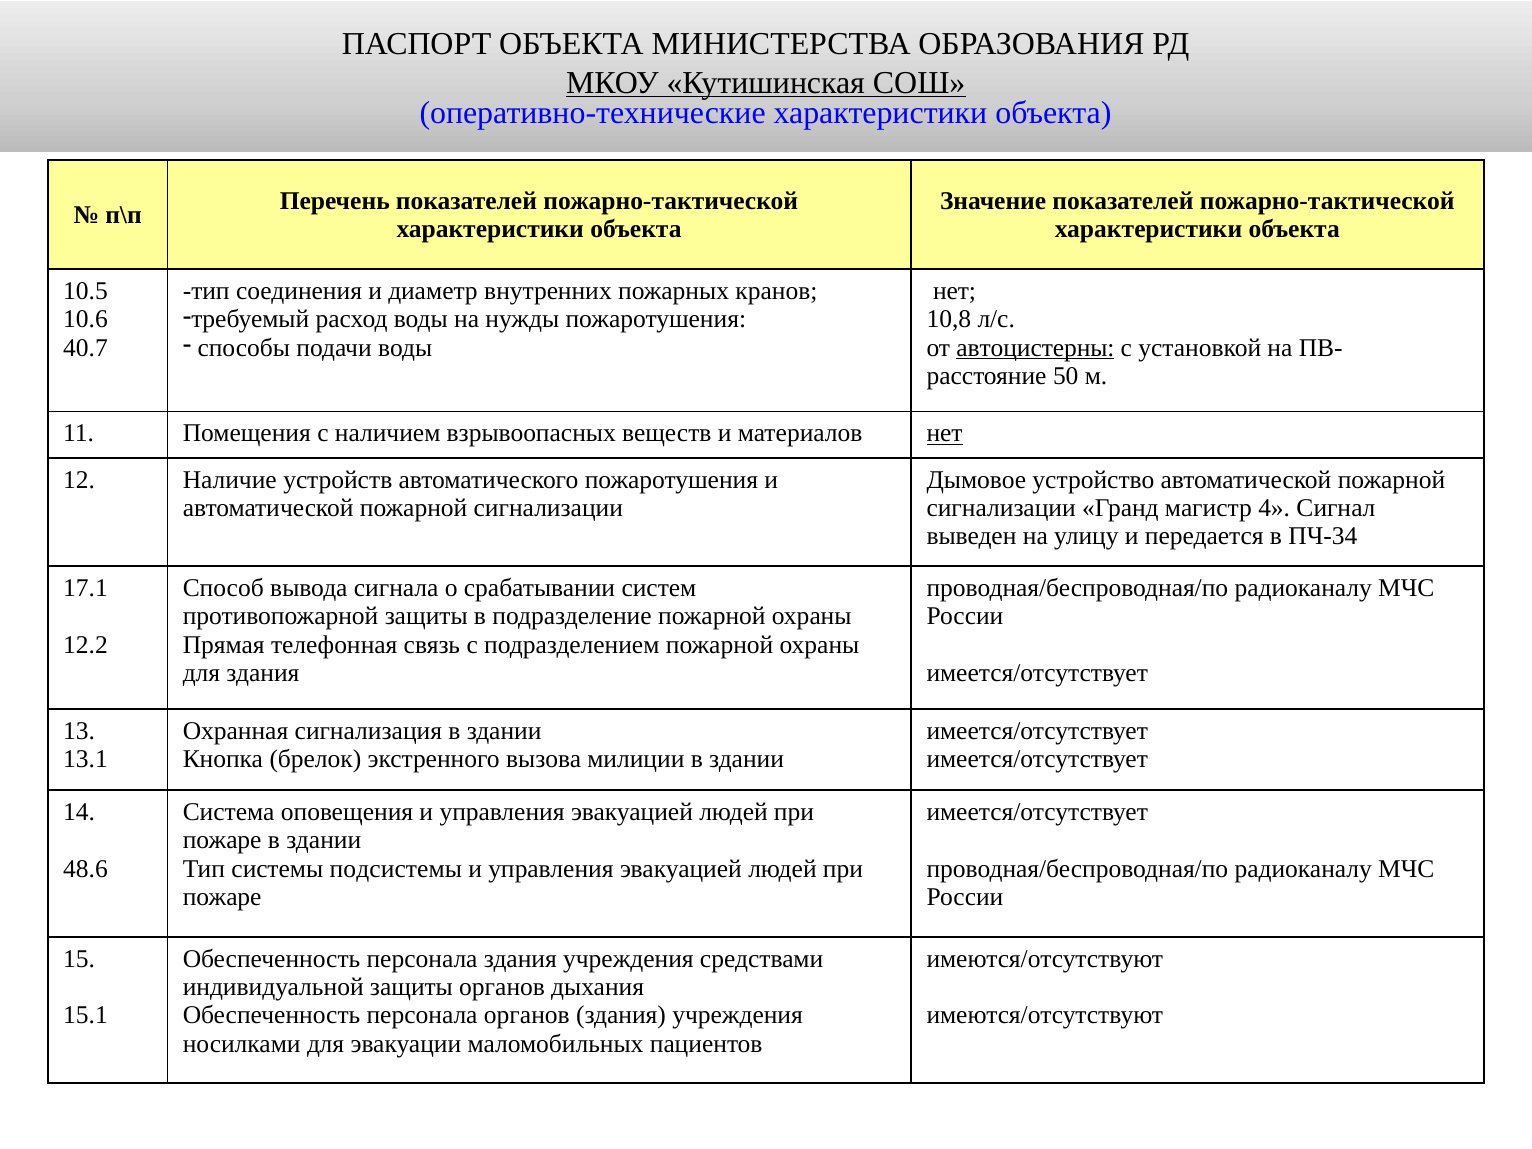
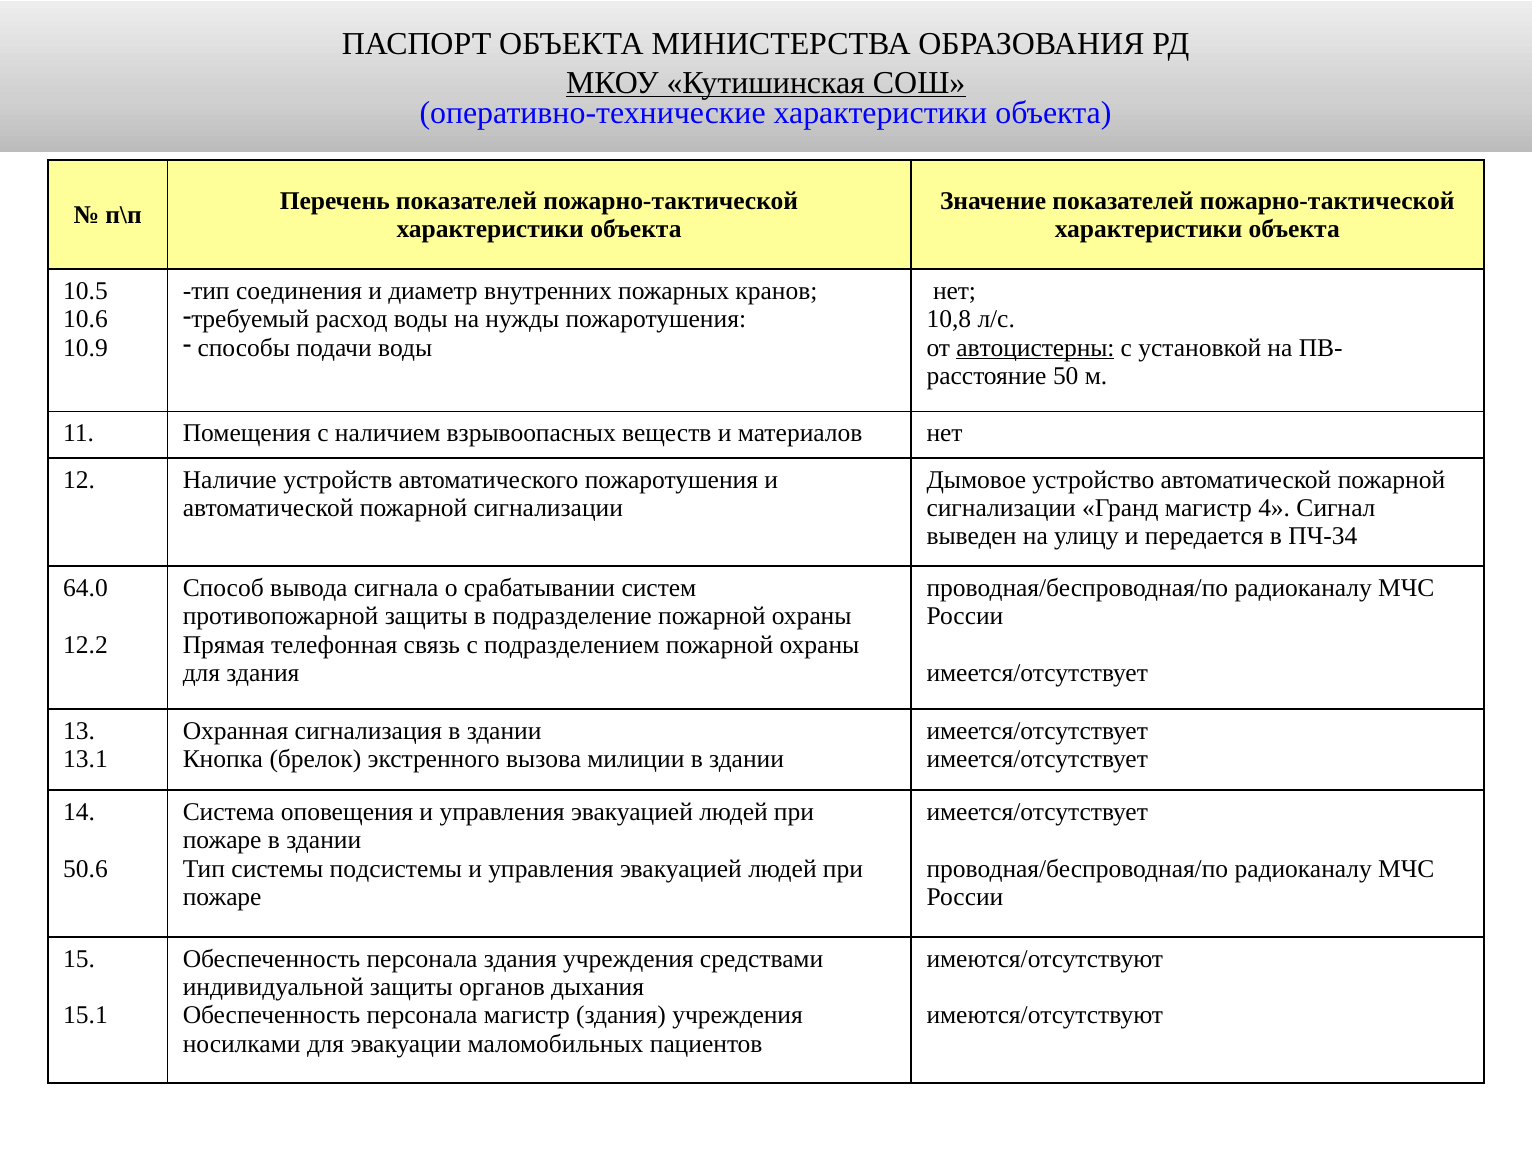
40.7: 40.7 -> 10.9 (86, 348)
нет underline: present -> none (945, 433)
17.1: 17.1 -> 64.0 (86, 588)
48.6: 48.6 -> 50.6 (86, 869)
персонала органов: органов -> магистр (527, 1015)
